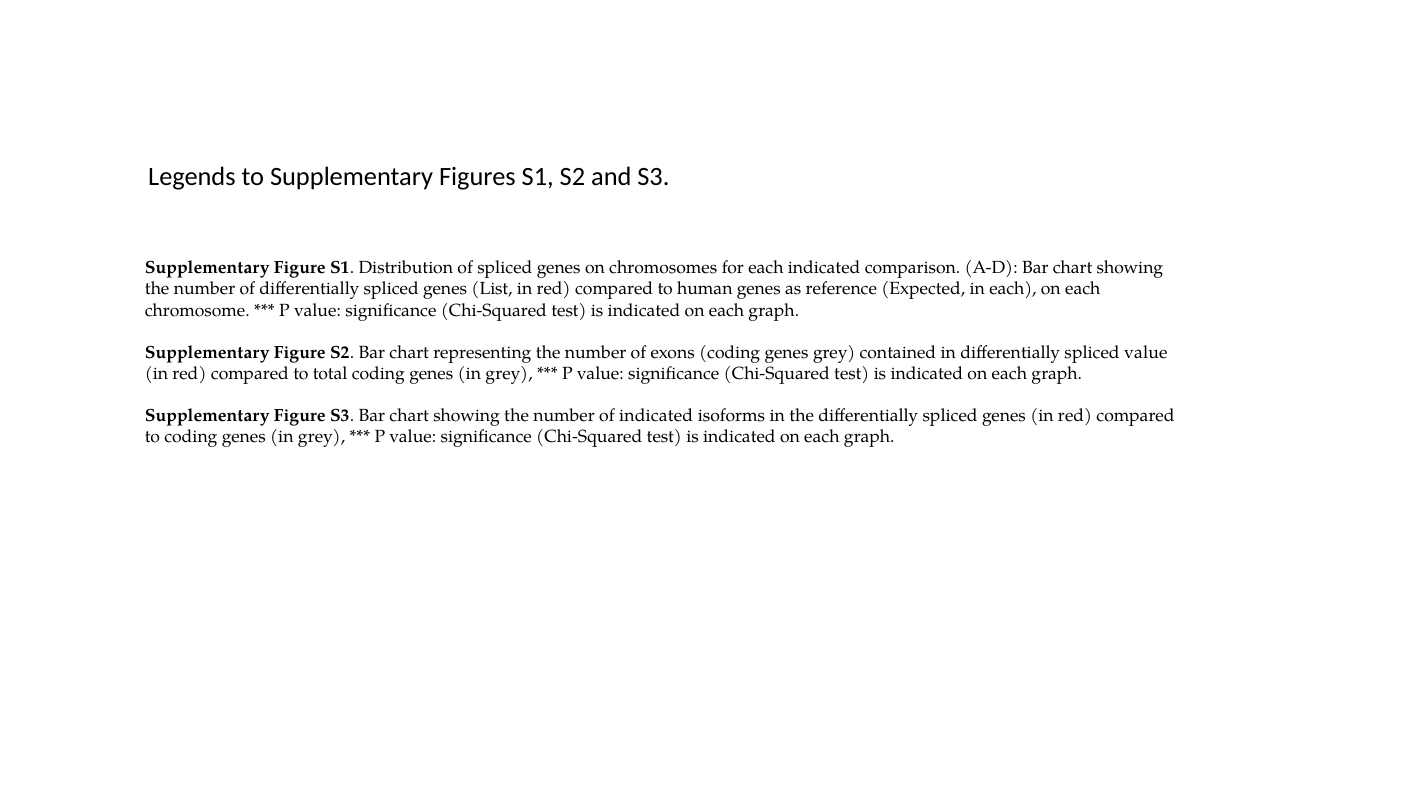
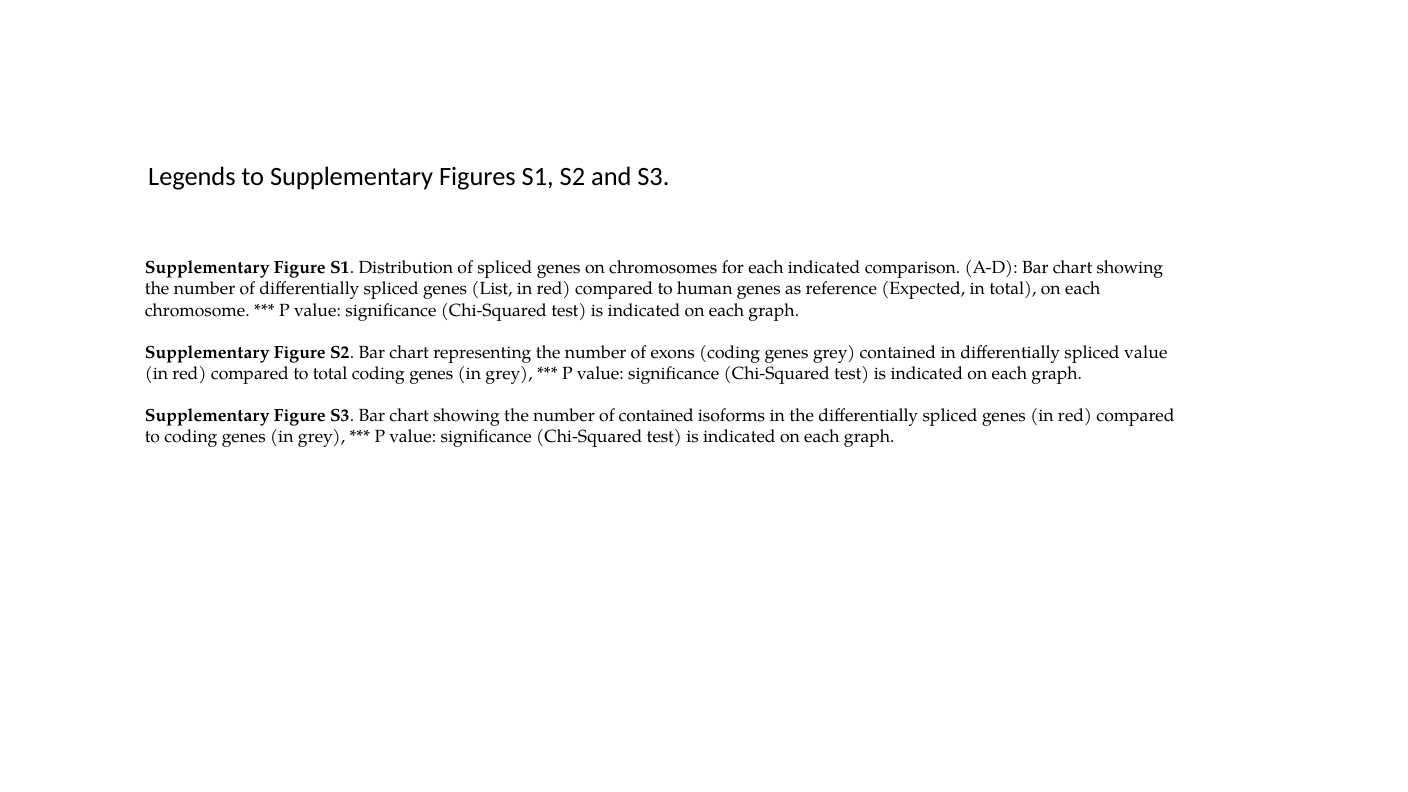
in each: each -> total (1013, 289)
of indicated: indicated -> contained (656, 416)
